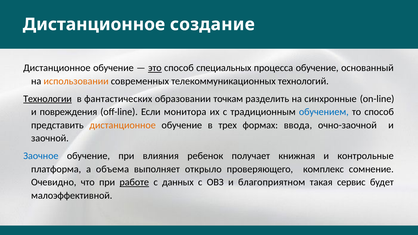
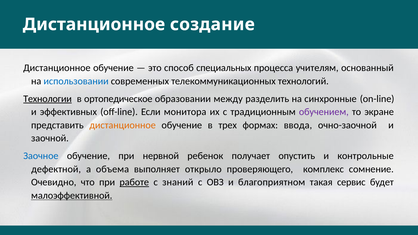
это underline: present -> none (155, 68)
процесса обучение: обучение -> учителям (317, 68)
использовании colour: orange -> blue (76, 81)
фантастических: фантастических -> ортопедическое (118, 99)
точкам: точкам -> между (228, 99)
повреждения: повреждения -> эффективных (68, 112)
обучением colour: blue -> purple (324, 112)
то способ: способ -> экране (379, 112)
влияния: влияния -> нервной (161, 156)
книжная: книжная -> опустить (297, 156)
платформа: платформа -> дефектной (56, 169)
данных: данных -> знаний (178, 182)
малоэффективной underline: none -> present (72, 196)
